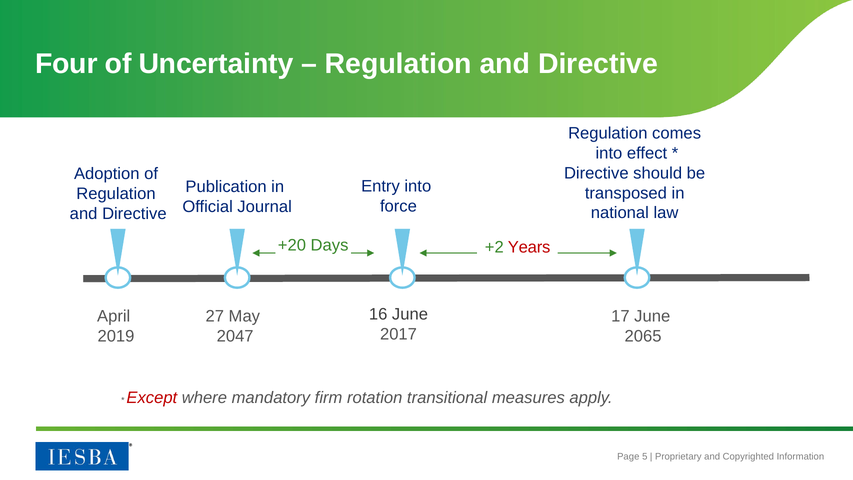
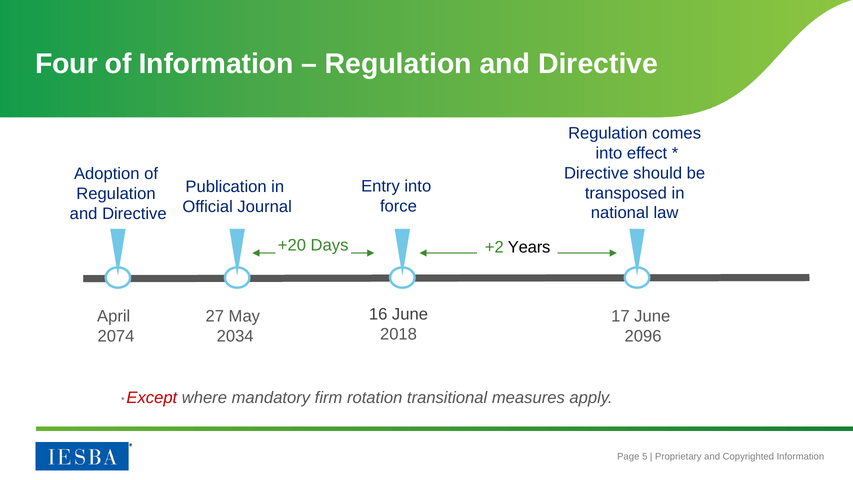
of Uncertainty: Uncertainty -> Information (216, 64)
Years colour: red -> black (529, 247)
2017: 2017 -> 2018 (398, 334)
2019: 2019 -> 2074 (116, 336)
2047: 2047 -> 2034 (235, 336)
2065: 2065 -> 2096 (643, 336)
